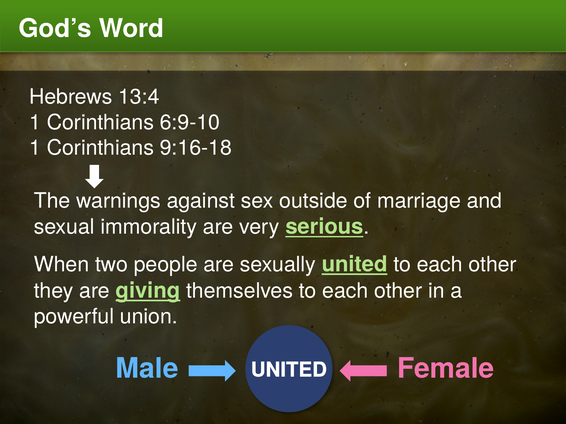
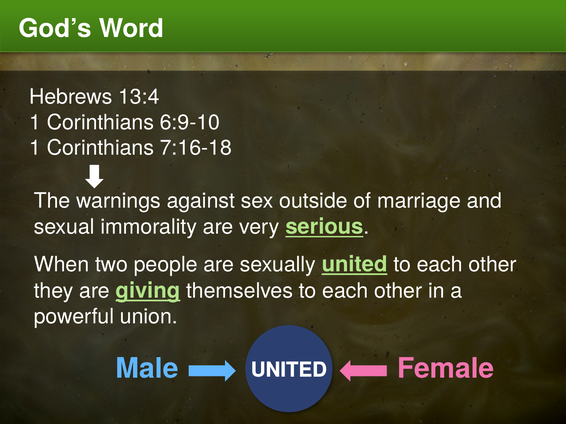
9:16-18: 9:16-18 -> 7:16-18 (196, 148)
